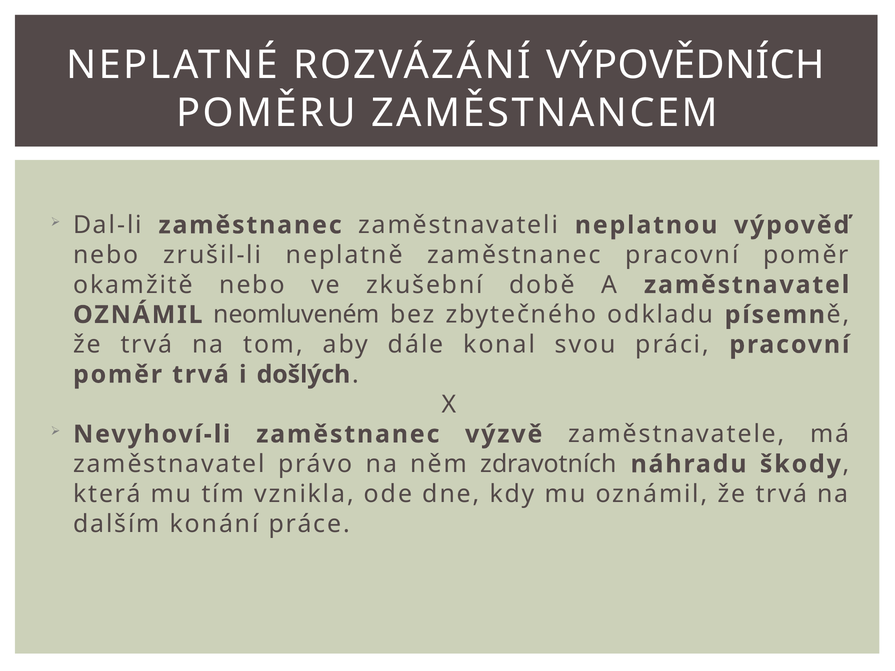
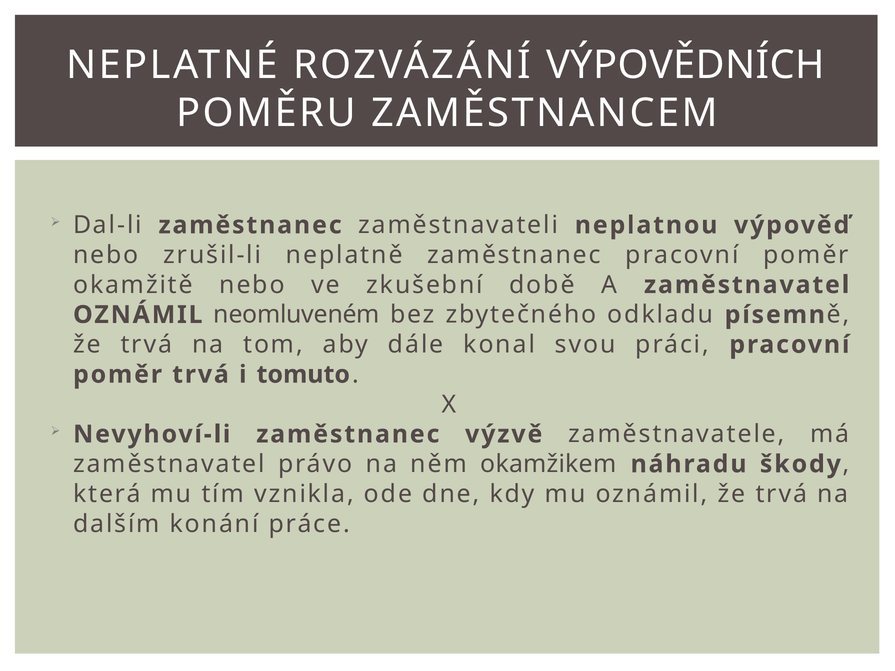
došlých: došlých -> tomuto (303, 375)
zdravotních: zdravotních -> okamžikem (548, 464)
